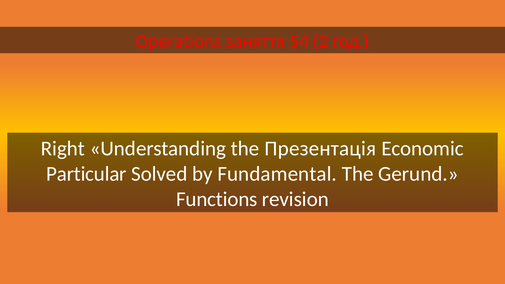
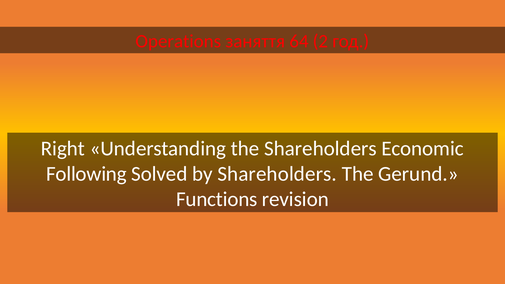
54: 54 -> 64 (299, 41)
the Презентація: Презентація -> Shareholders (320, 149)
Particular: Particular -> Following (86, 174)
by Fundamental: Fundamental -> Shareholders (277, 174)
